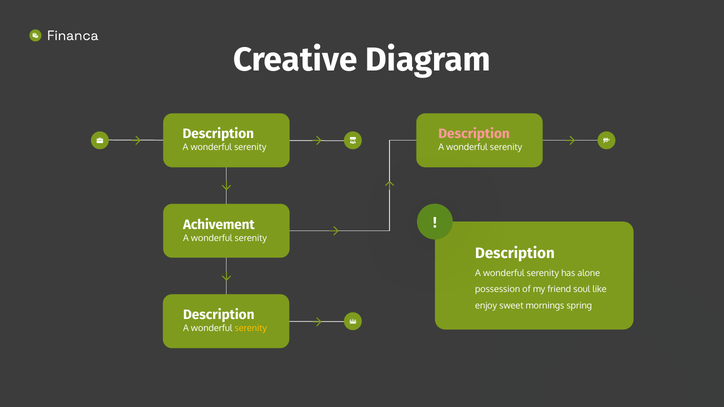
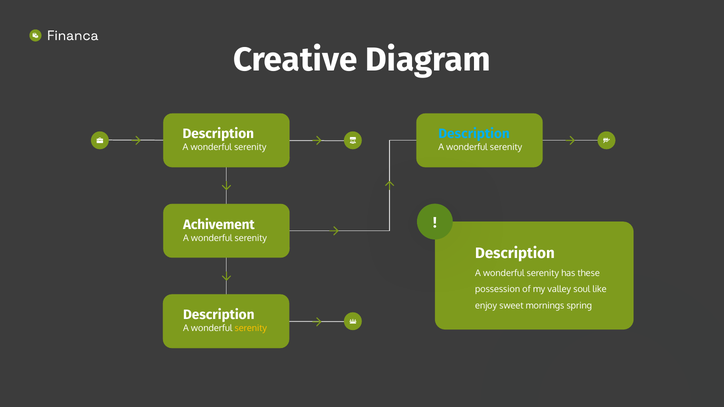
Description colour: pink -> light blue (474, 134)
alone: alone -> these (589, 273)
friend: friend -> valley (559, 290)
